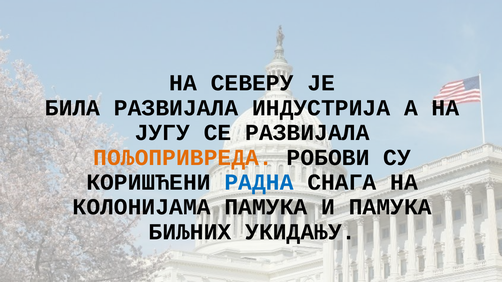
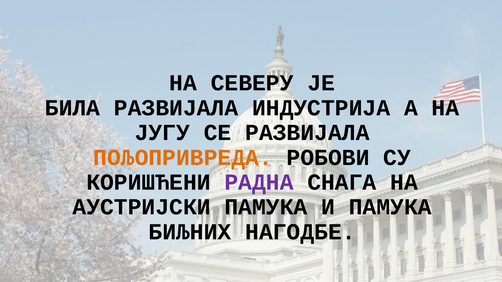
РАДНА colour: blue -> purple (259, 183)
КОЛОНИЈАМА: КОЛОНИЈАМА -> АУСТРИЈСКИ (142, 207)
УКИДАЊУ: УКИДАЊУ -> НАГОДБЕ (300, 232)
